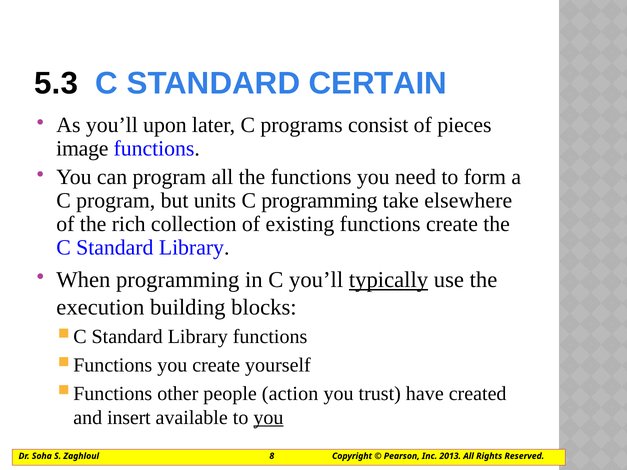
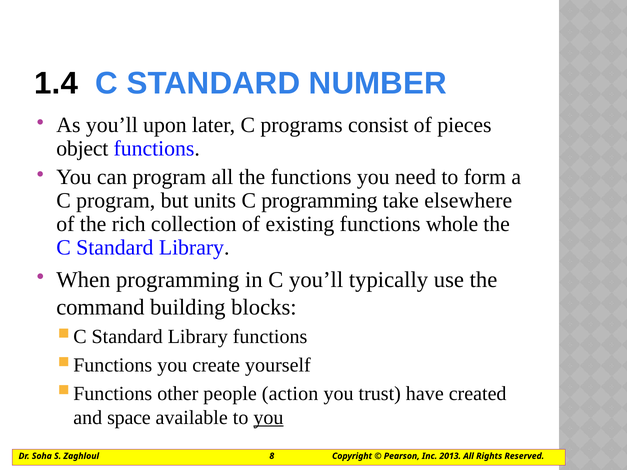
5.3: 5.3 -> 1.4 (56, 84)
CERTAIN: CERTAIN -> NUMBER (378, 84)
image: image -> object (82, 149)
functions create: create -> whole (452, 224)
typically underline: present -> none (389, 280)
execution: execution -> command (100, 307)
insert: insert -> space (129, 418)
